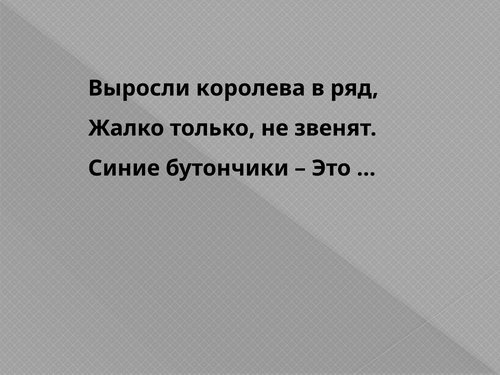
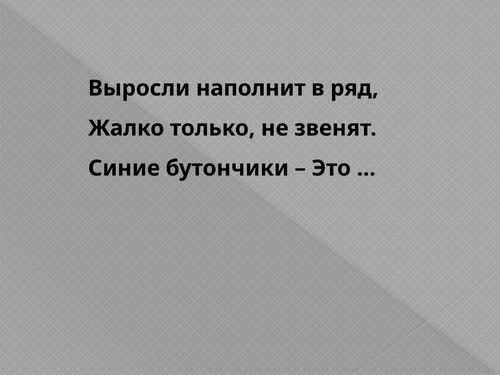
королева: королева -> наполнит (251, 88)
